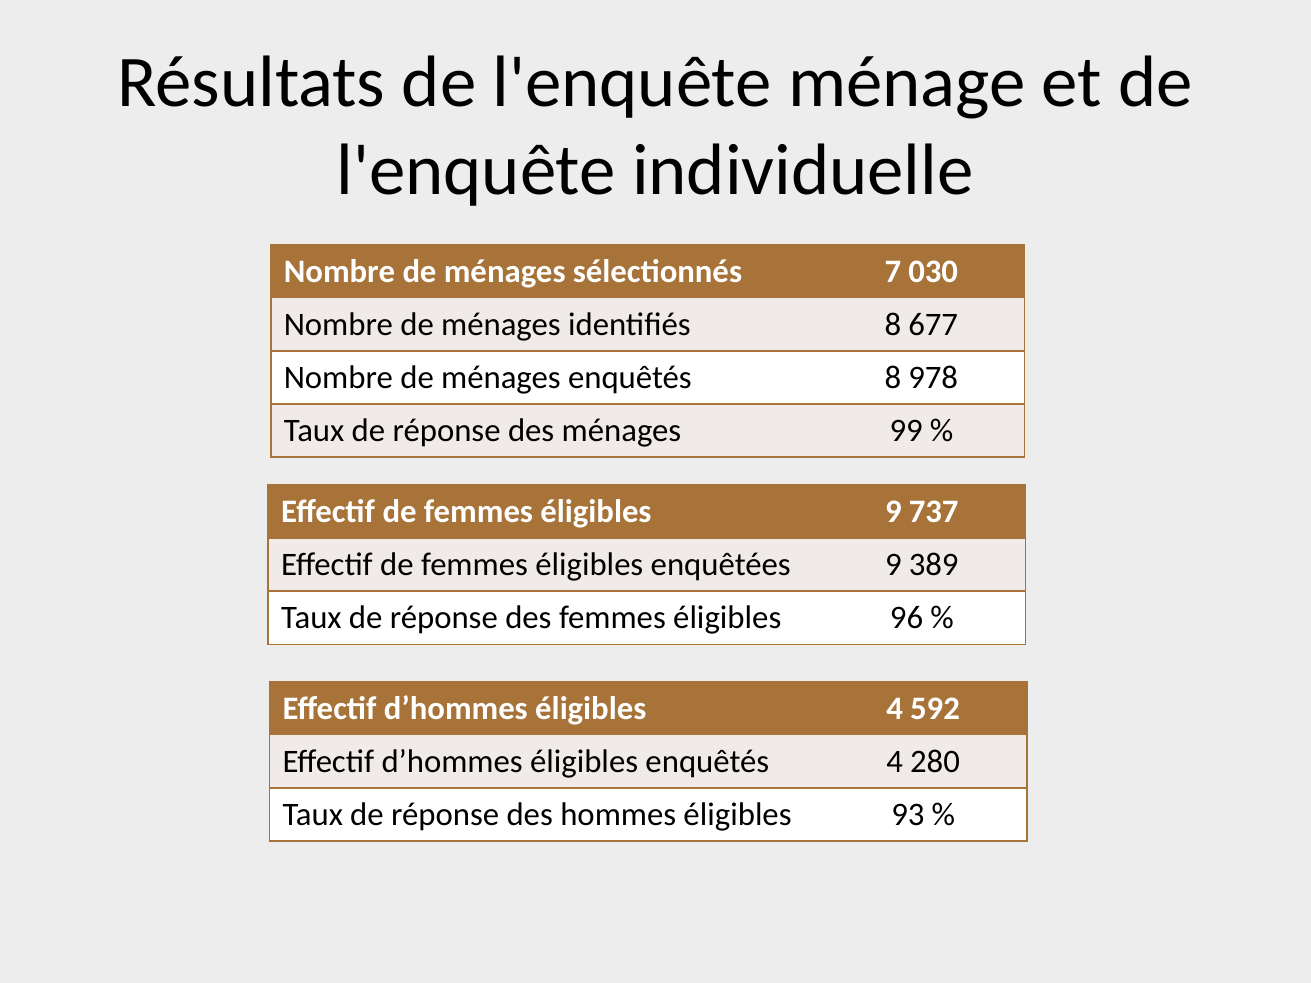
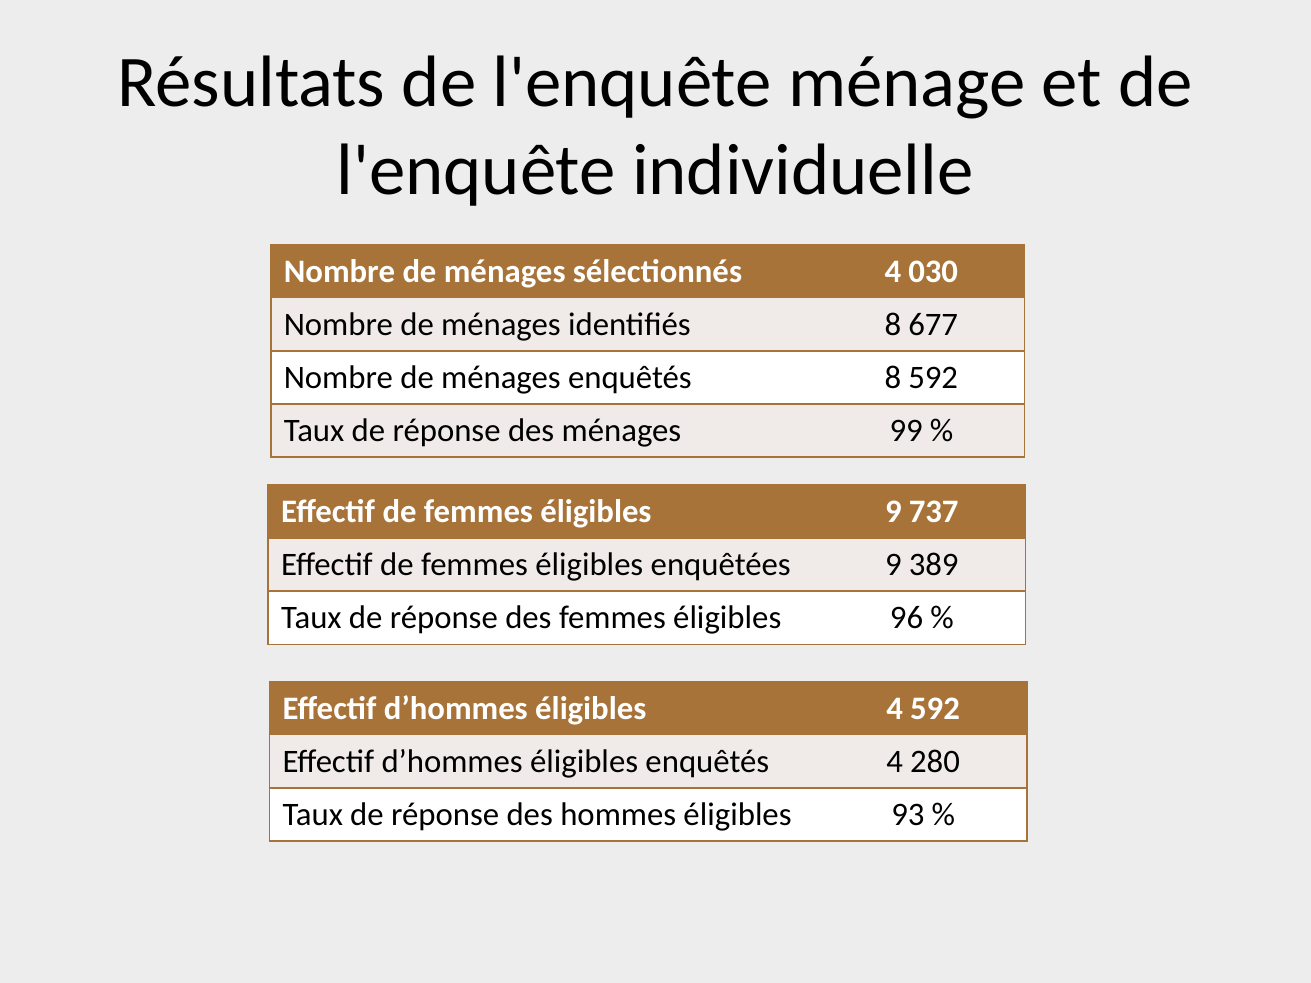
sélectionnés 7: 7 -> 4 (893, 272)
8 978: 978 -> 592 (933, 378)
